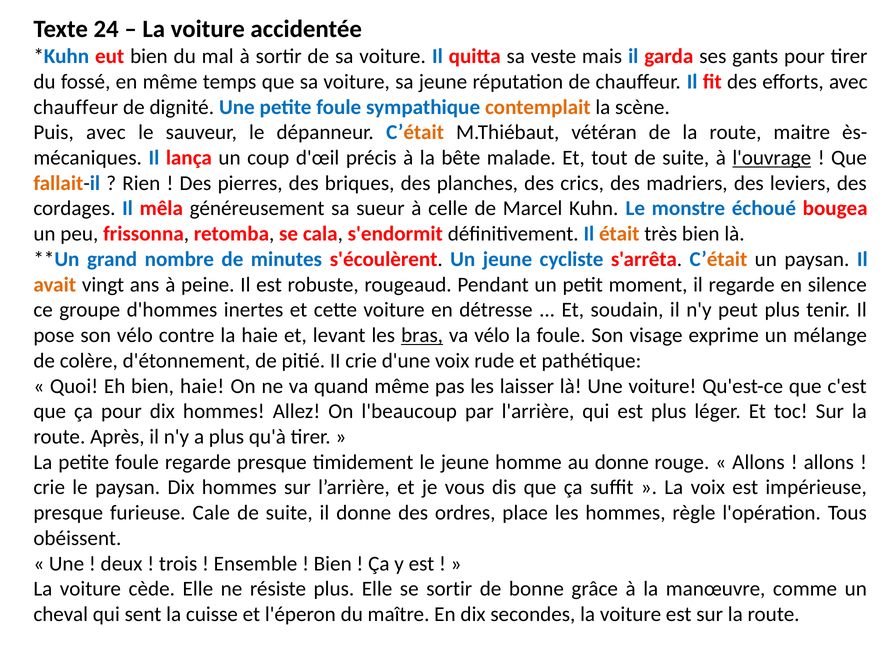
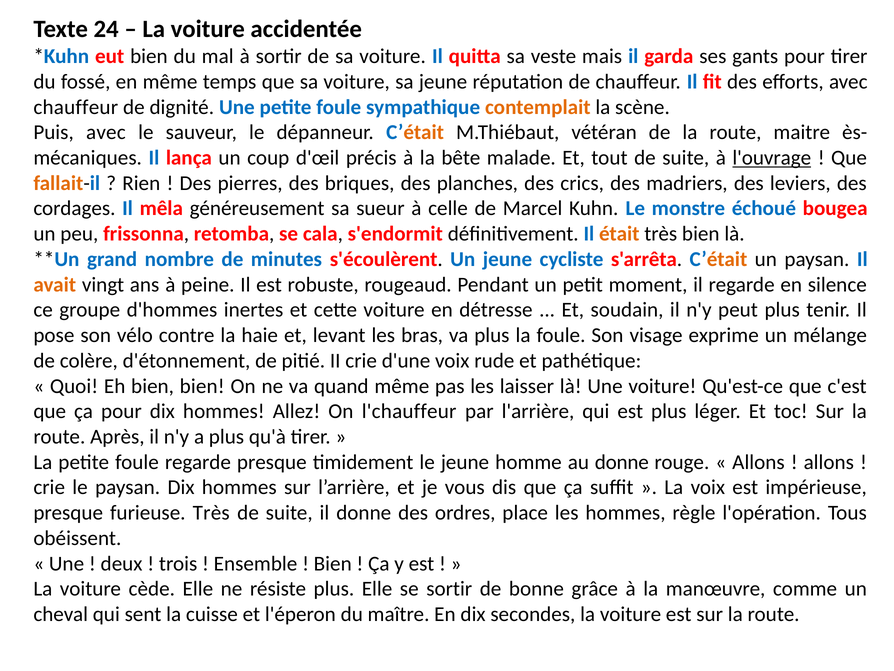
bras underline: present -> none (422, 335)
va vélo: vélo -> plus (492, 335)
bien haie: haie -> bien (202, 386)
l'beaucoup: l'beaucoup -> l'chauffeur (409, 411)
furieuse Cale: Cale -> Très (211, 512)
